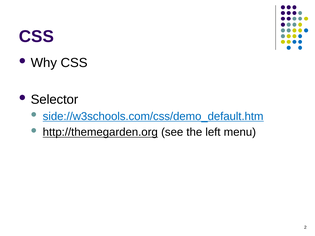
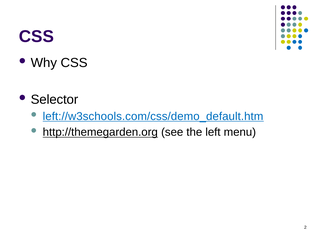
side://w3schools.com/css/demo_default.htm: side://w3schools.com/css/demo_default.htm -> left://w3schools.com/css/demo_default.htm (153, 116)
